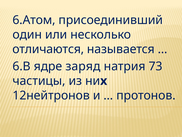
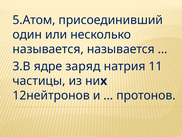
6.Атом: 6.Атом -> 5.Атом (34, 20)
отличаются: отличаются -> называется (48, 49)
6.В: 6.В -> 3.В (22, 66)
73: 73 -> 11 (156, 66)
